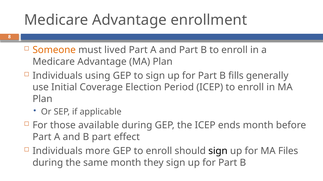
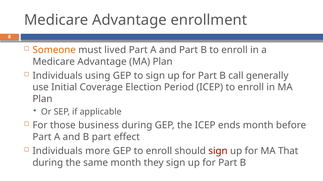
fills: fills -> call (236, 76)
available: available -> business (99, 126)
sign colour: black -> red (218, 152)
Files: Files -> That (288, 152)
